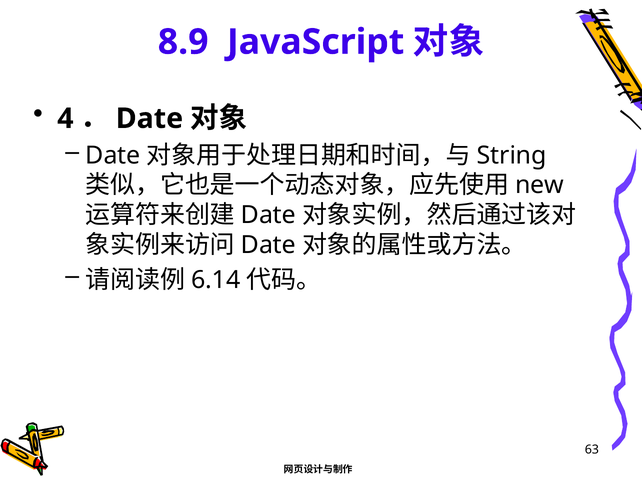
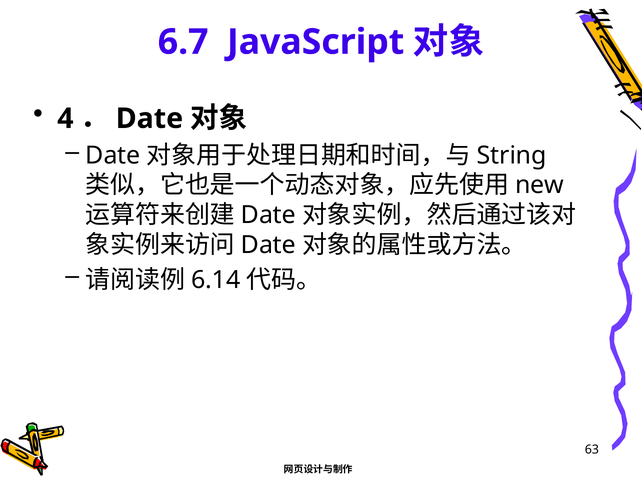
8.9: 8.9 -> 6.7 (183, 42)
